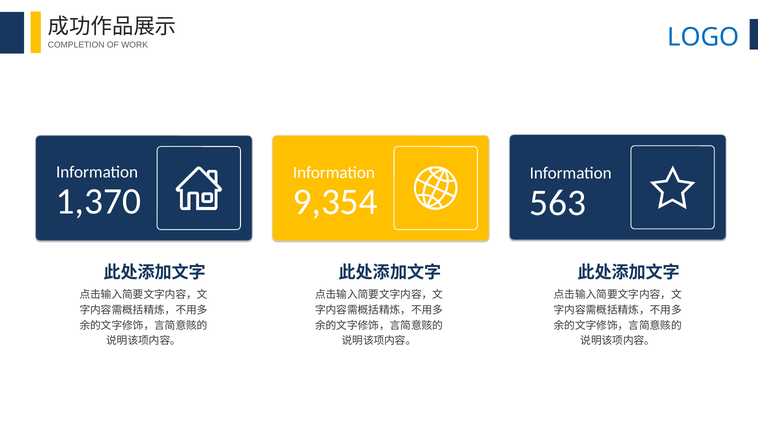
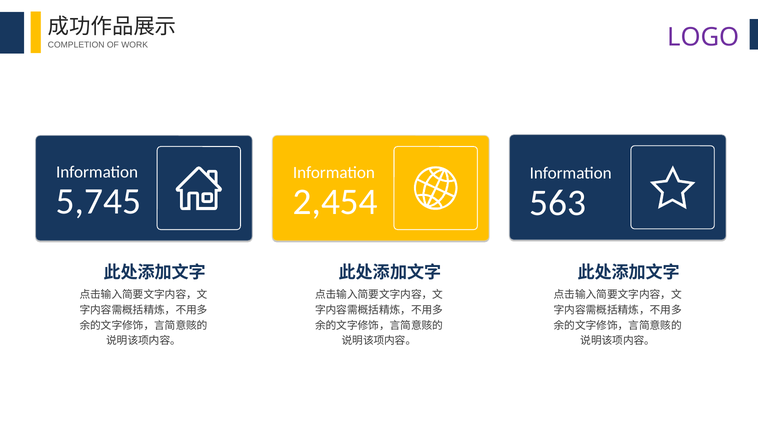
LOGO colour: blue -> purple (703, 37)
1,370: 1,370 -> 5,745 (99, 201)
9,354: 9,354 -> 2,454 (335, 202)
